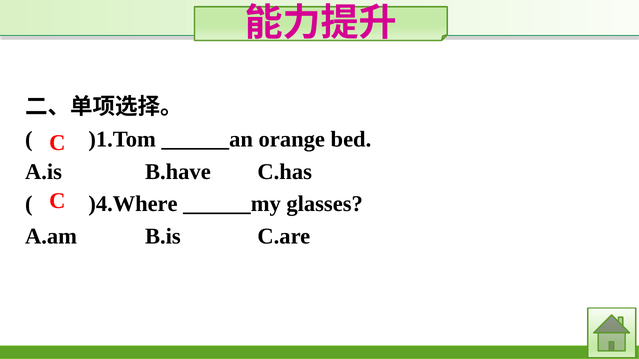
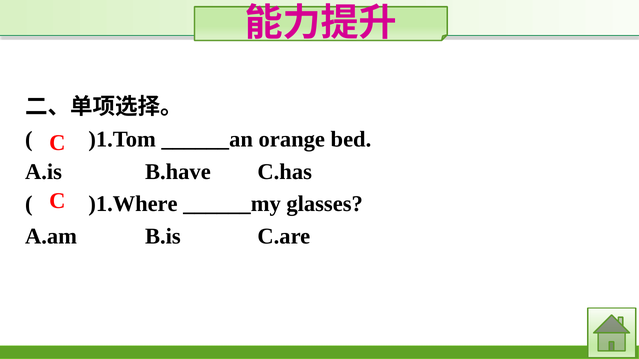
)4.Where: )4.Where -> )1.Where (133, 204)
